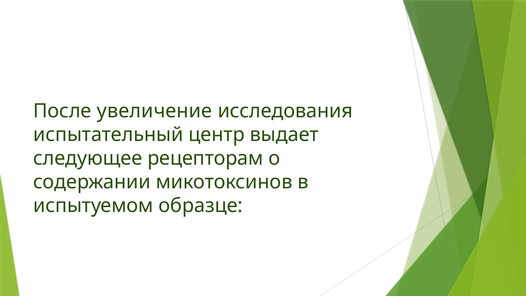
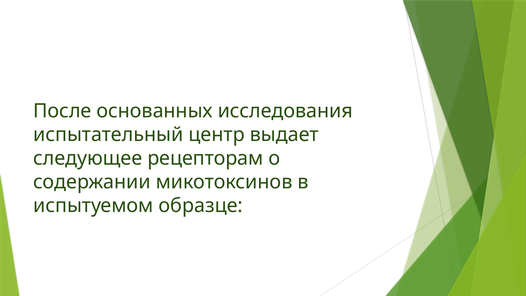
увеличение: увеличение -> основанных (155, 111)
